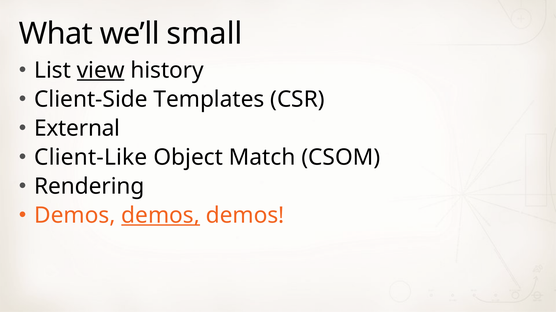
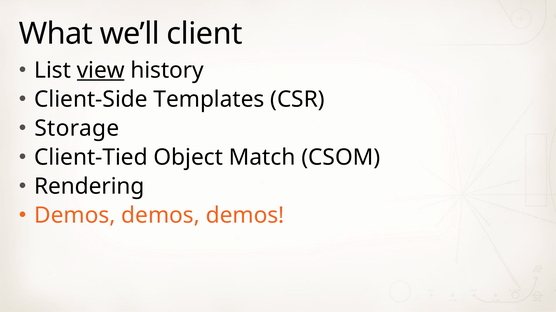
small: small -> client (205, 34)
External: External -> Storage (77, 129)
Client-Like: Client-Like -> Client-Tied (91, 158)
demos underline: present -> none (161, 216)
